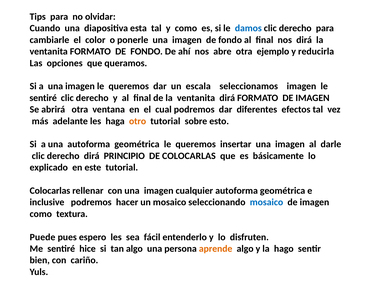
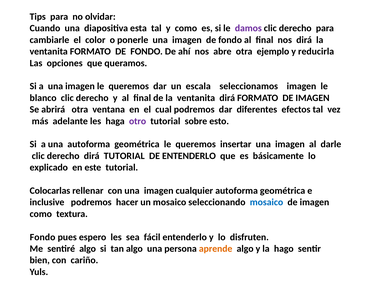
damos colour: blue -> purple (248, 28)
sentiré: sentiré -> blanco (43, 98)
otro colour: orange -> purple (138, 121)
dirá PRINCIPIO: PRINCIPIO -> TUTORIAL (124, 156)
DE COLOCARLAS: COLOCARLAS -> ENTENDERLO (189, 156)
Puede: Puede -> Fondo (43, 237)
sentiré hice: hice -> algo (88, 249)
